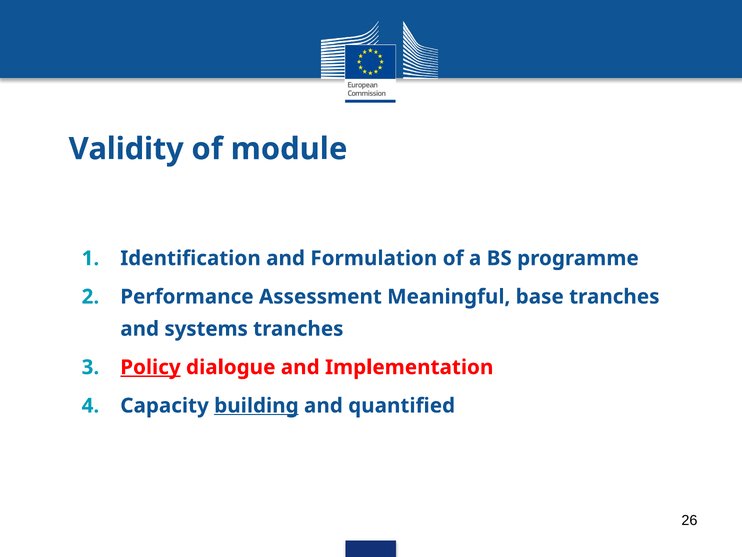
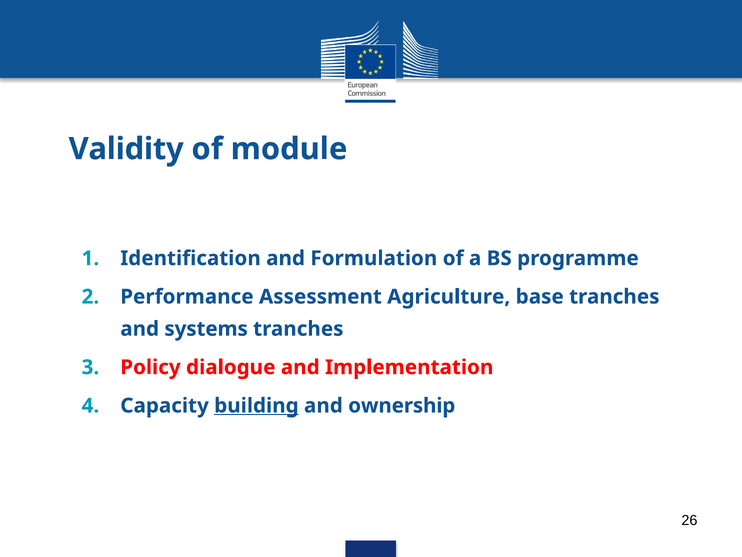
Meaningful: Meaningful -> Agriculture (449, 296)
Policy underline: present -> none (150, 367)
quantified: quantified -> ownership (402, 405)
